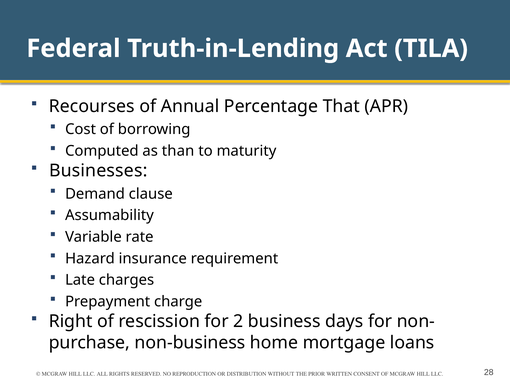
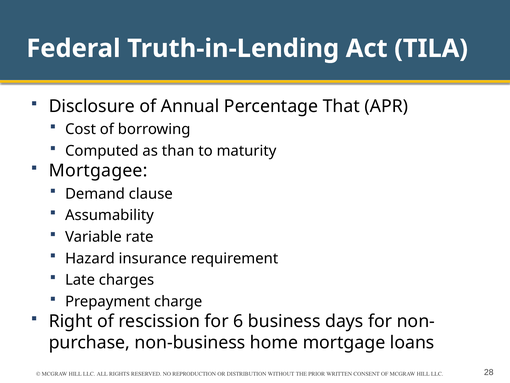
Recourses: Recourses -> Disclosure (92, 106)
Businesses: Businesses -> Mortgagee (98, 171)
2: 2 -> 6 (238, 321)
